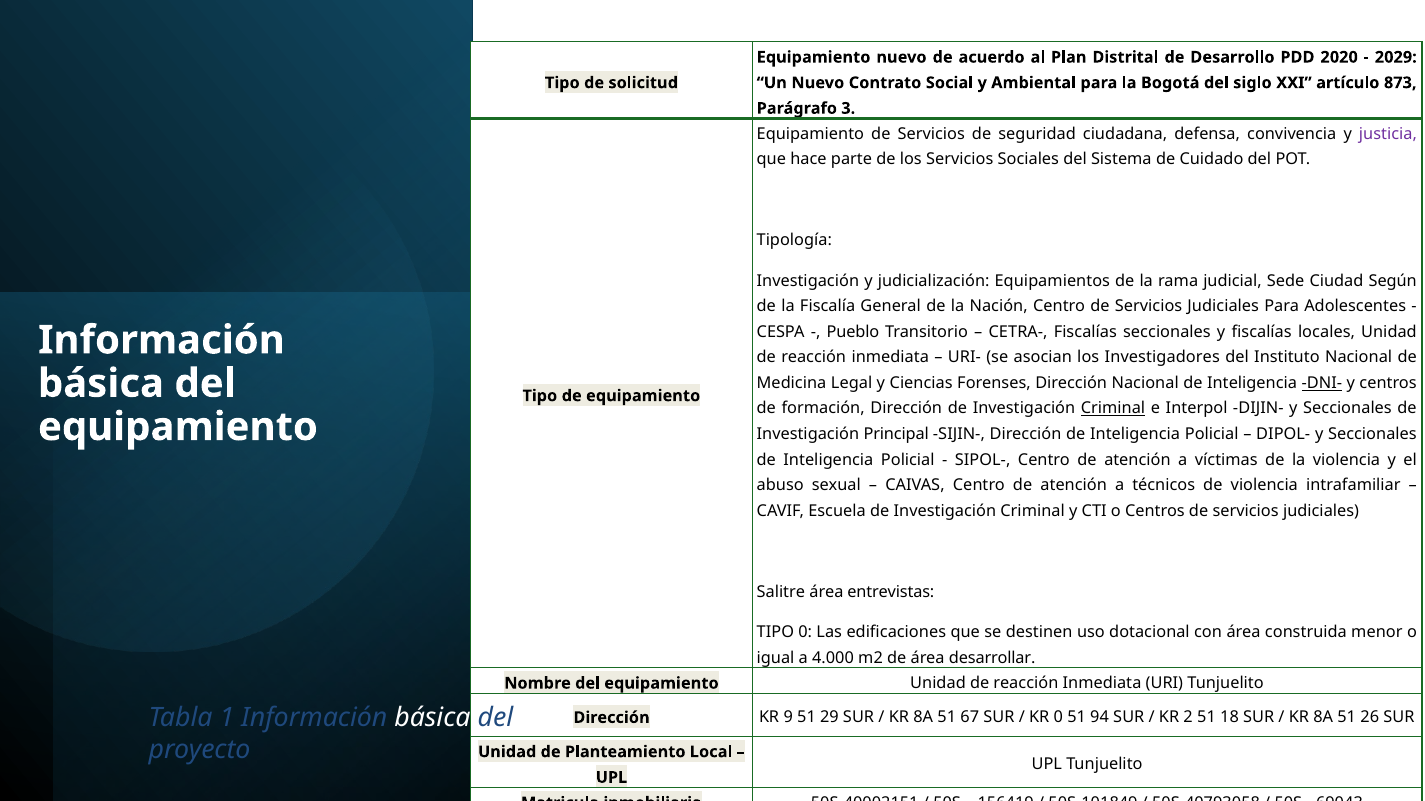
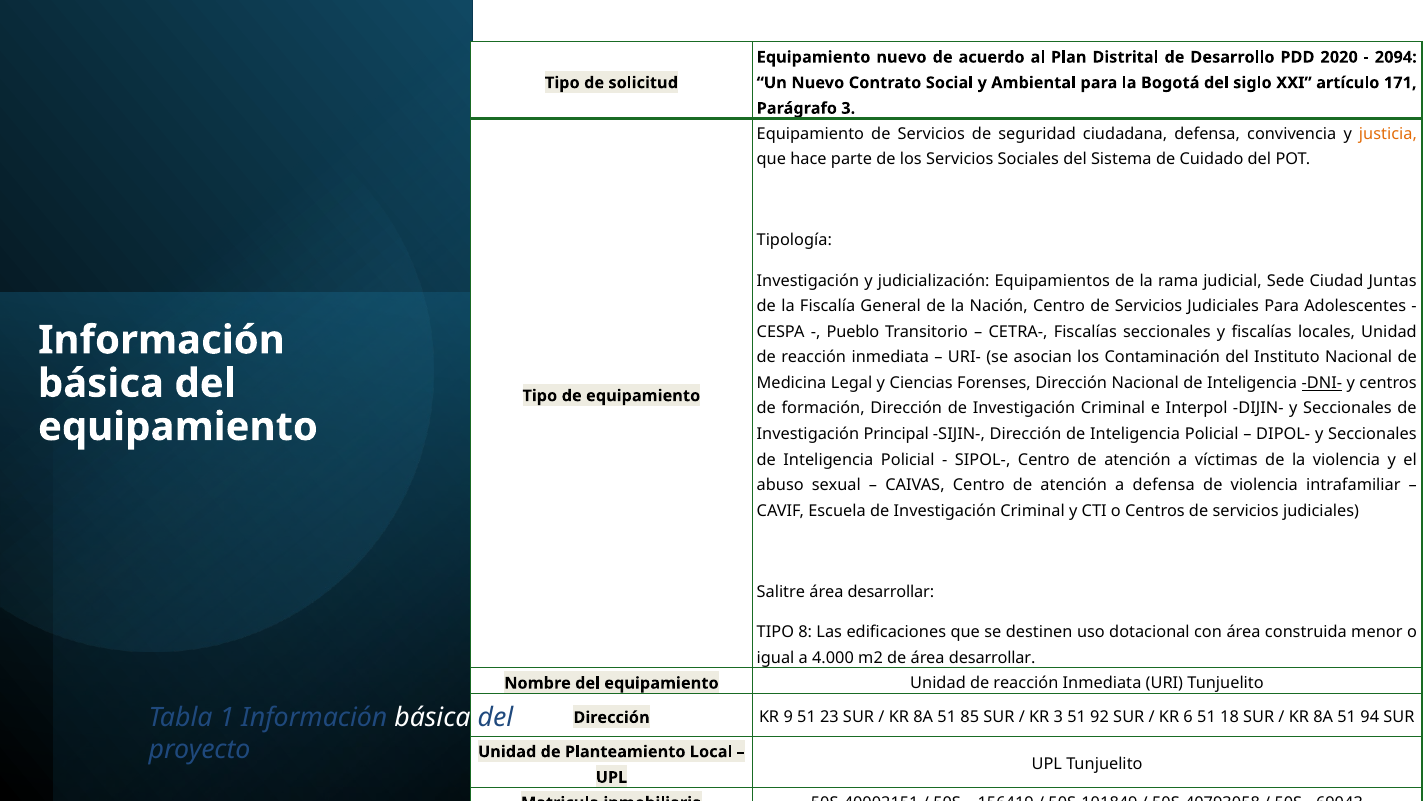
2029: 2029 -> 2094 (1396, 57)
873: 873 -> 171 (1400, 83)
justicia colour: purple -> orange (1388, 134)
Según: Según -> Juntas (1393, 281)
Investigadores: Investigadores -> Contaminación (1162, 358)
Criminal underline: present -> none (1113, 409)
a técnicos: técnicos -> defensa (1164, 486)
entrevistas: entrevistas -> desarrollar (891, 592)
TIPO 0: 0 -> 8 (805, 632)
29: 29 -> 23 (829, 718)
67: 67 -> 85 (970, 718)
KR 0: 0 -> 3 (1058, 718)
94: 94 -> 92 (1100, 718)
2: 2 -> 6 (1188, 718)
26: 26 -> 94 (1370, 718)
